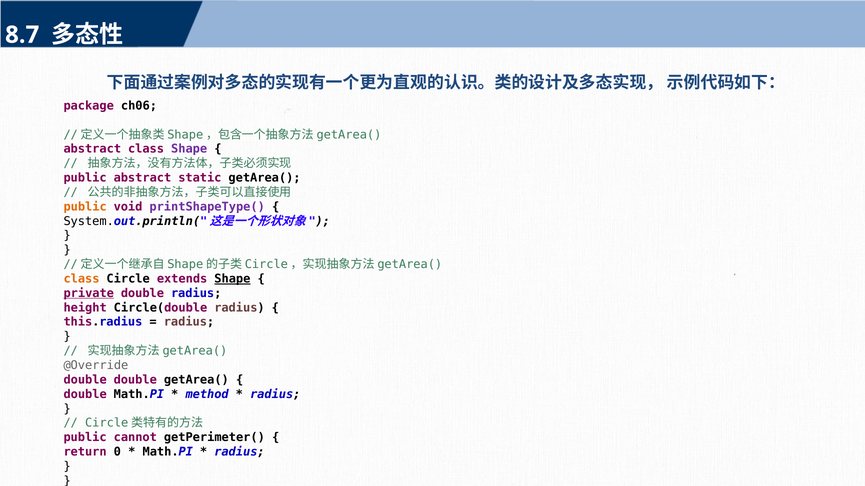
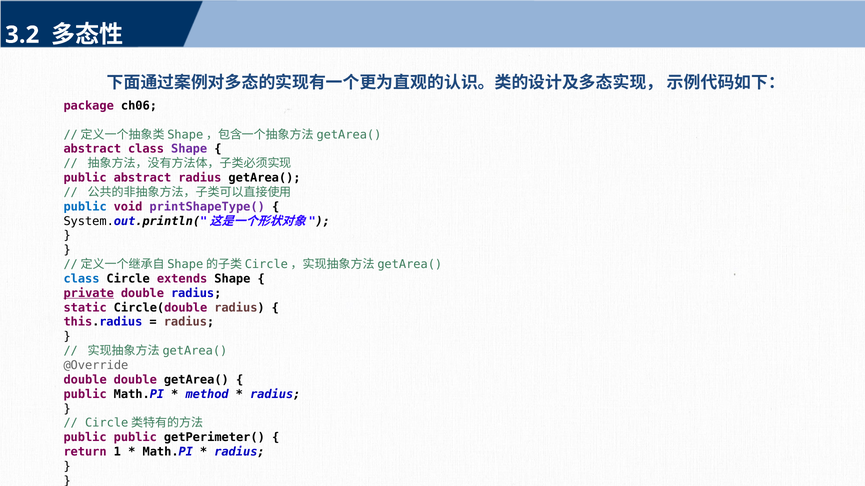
8.7: 8.7 -> 3.2 (22, 35)
abstract static: static -> radius (200, 178)
public colour: orange -> blue (85, 207)
class colour: orange -> blue (82, 279)
Shape underline: present -> none (232, 279)
height: height -> static (85, 308)
double: double -> public (85, 395)
public cannot: cannot -> public (135, 438)
0: 0 -> 1 (117, 452)
